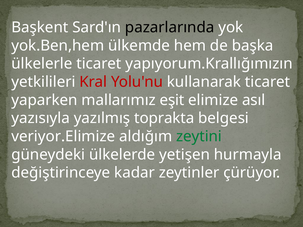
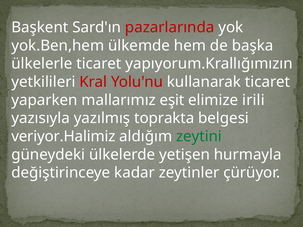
pazarlarında colour: black -> red (170, 27)
asıl: asıl -> irili (253, 100)
veriyor.Elimize: veriyor.Elimize -> veriyor.Halimiz (63, 137)
